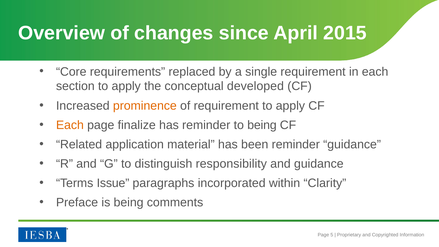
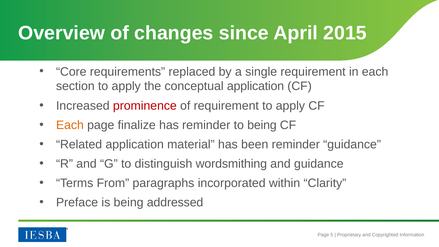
conceptual developed: developed -> application (256, 86)
prominence colour: orange -> red (145, 106)
responsibility: responsibility -> wordsmithing (231, 164)
Issue: Issue -> From (113, 183)
comments: comments -> addressed (175, 203)
